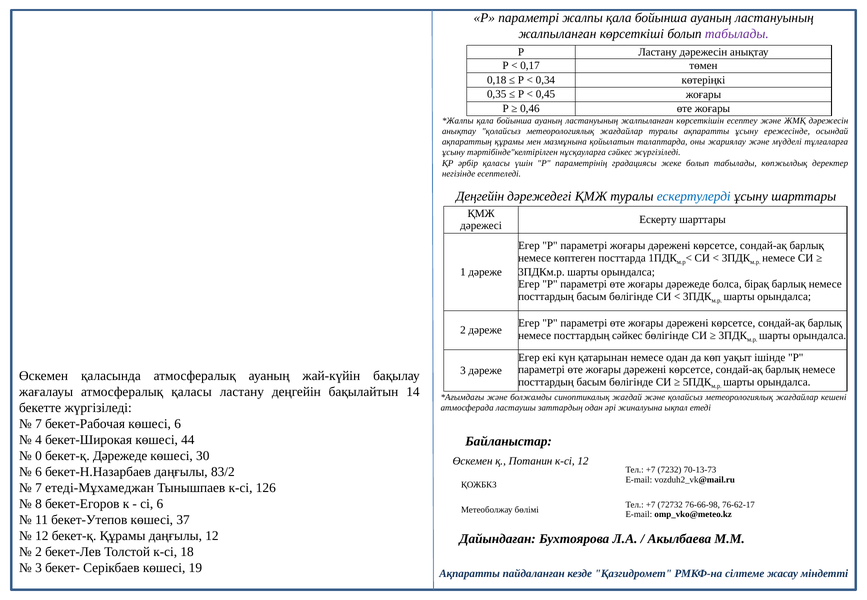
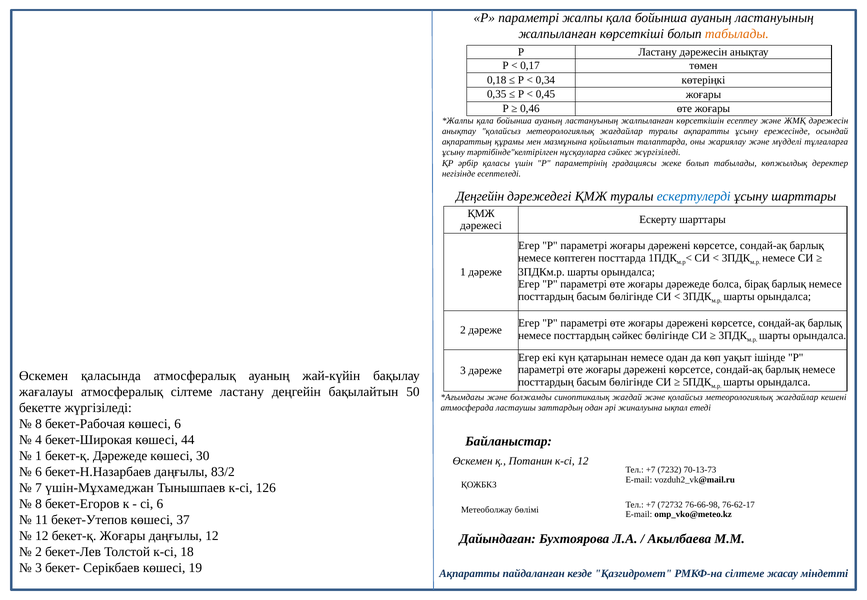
табылады colour: purple -> orange (737, 34)
атмосфералық қаласы: қаласы -> сілтеме (192, 392)
14: 14 -> 50 (413, 392)
7: 7 -> 8 (38, 424)
0: 0 -> 1 (38, 456)
етеді-Мұхамеджан: етеді-Мұхамеджан -> үшін-Мұхамеджан (99, 488)
бекет-қ Құрамы: Құрамы -> Жоғары (123, 536)
